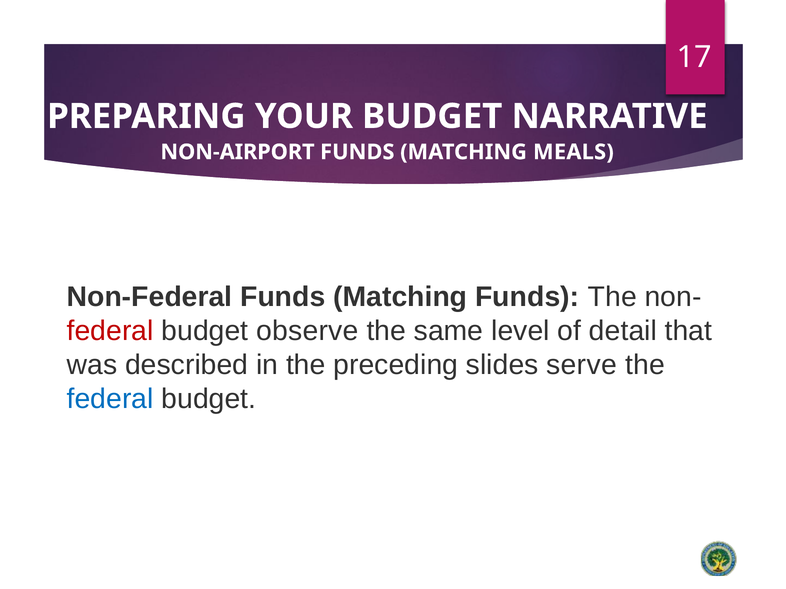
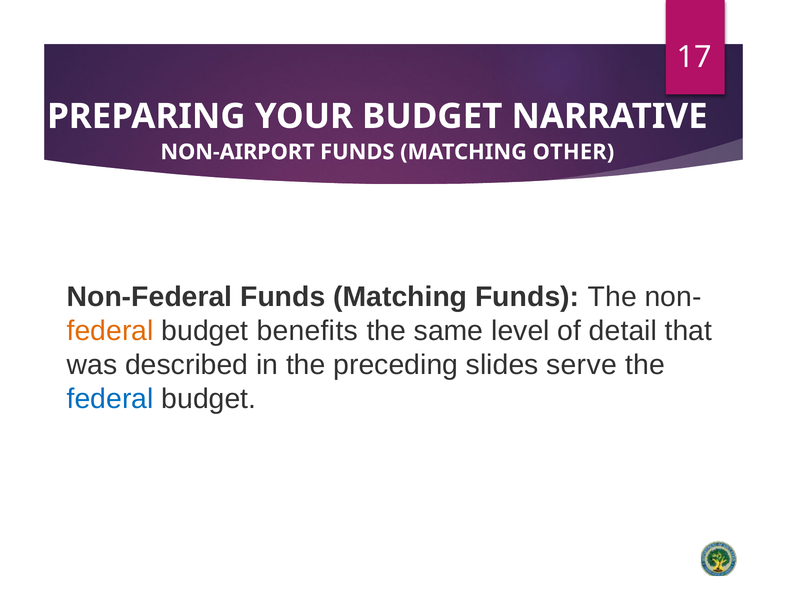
MEALS: MEALS -> OTHER (573, 152)
federal colour: red -> orange (110, 331)
observe: observe -> benefits (307, 331)
